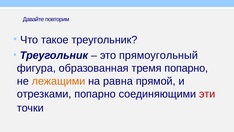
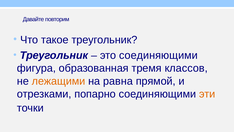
это прямоугольный: прямоугольный -> соединяющими (158, 55)
тремя попарно: попарно -> классов (186, 68)
эти colour: red -> orange (207, 94)
